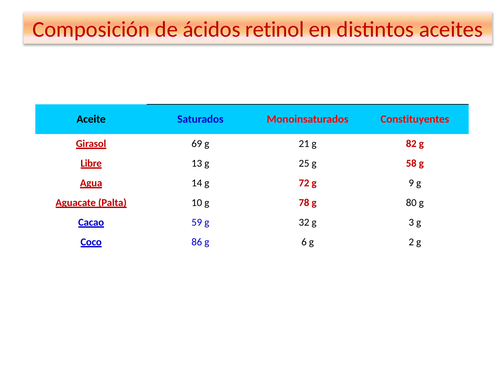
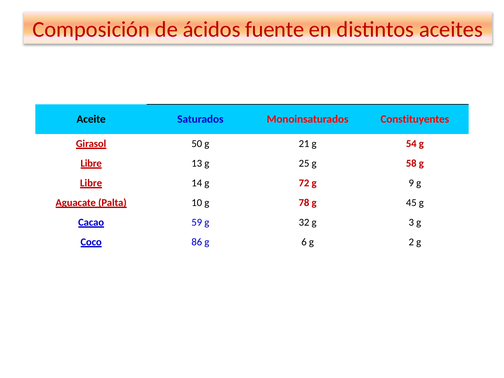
retinol: retinol -> fuente (275, 29)
69: 69 -> 50 (197, 144)
82: 82 -> 54 (411, 144)
Agua: Agua -> Libre (91, 183)
80: 80 -> 45 (411, 203)
